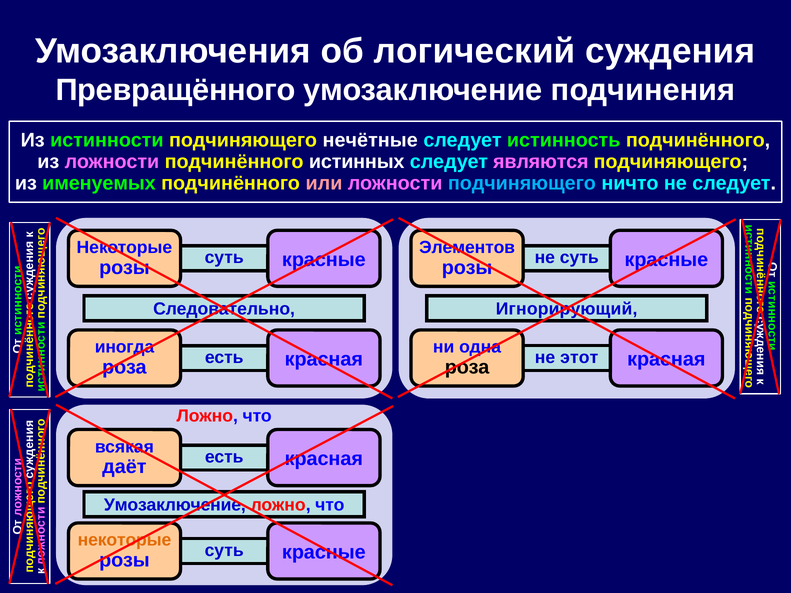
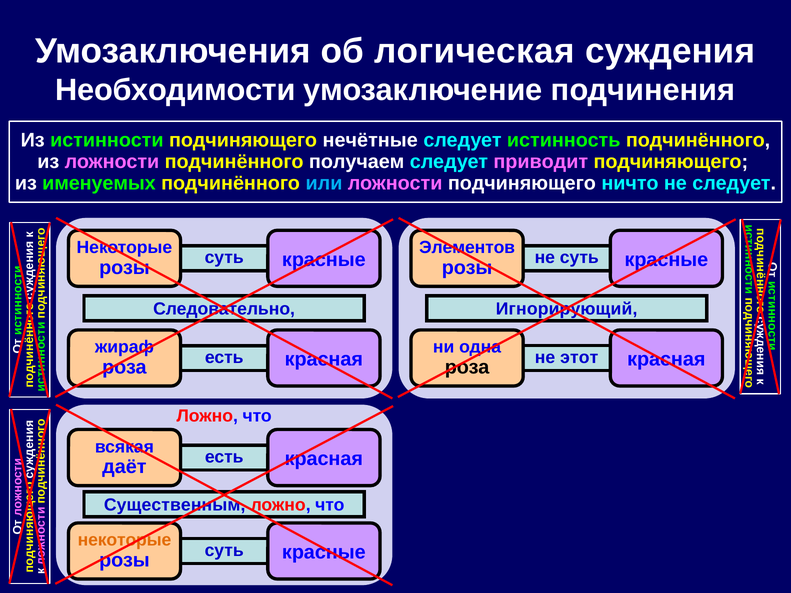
логический: логический -> логическая (474, 51)
Превращённого: Превращённого -> Необходимости (175, 90)
истинных: истинных -> получаем (357, 162)
являются: являются -> приводит (541, 162)
или colour: pink -> light blue (324, 183)
подчиняющего colour: light blue -> white (522, 183)
иногда: иногда -> жираф (124, 347)
Умозаключение: Умозаключение -> Существенным (175, 505)
